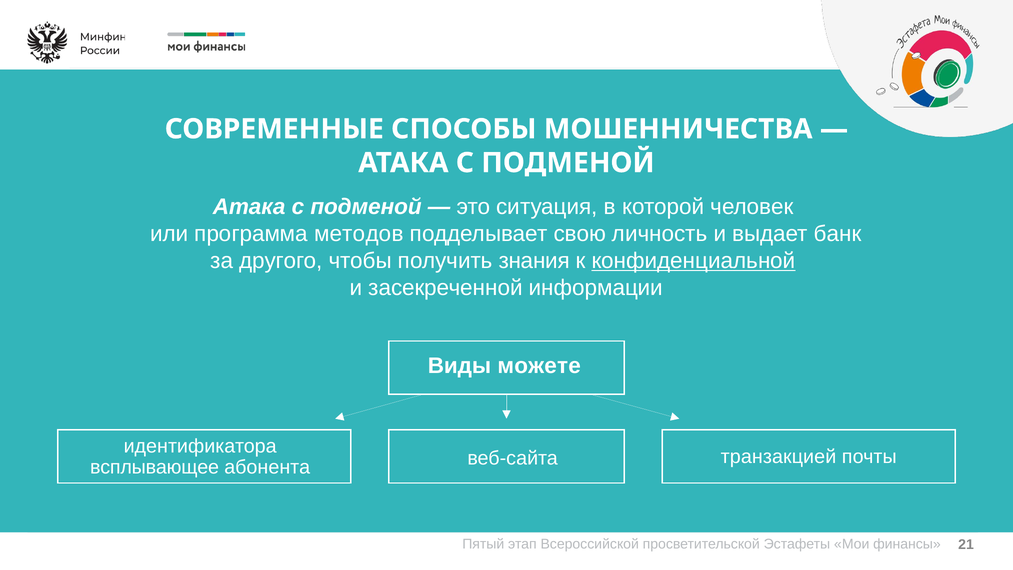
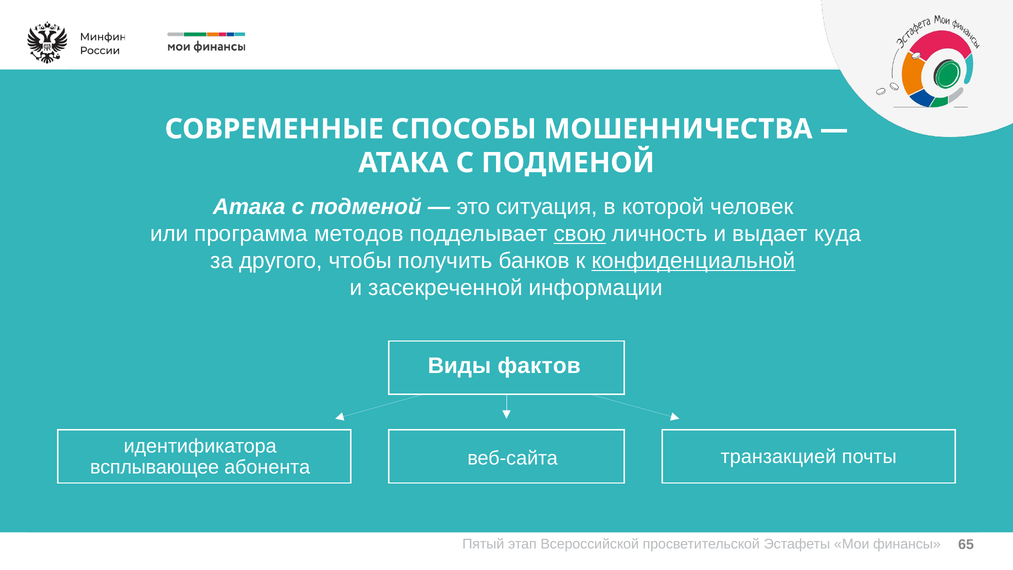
свою underline: none -> present (580, 234)
банк: банк -> куда (838, 234)
знания: знания -> банков (534, 261)
можете: можете -> фактов (539, 366)
21: 21 -> 65 (966, 544)
